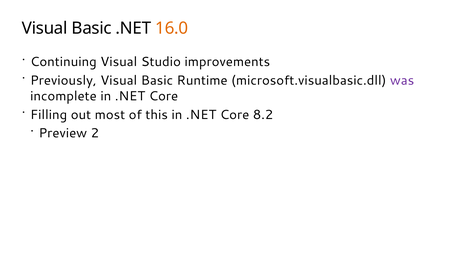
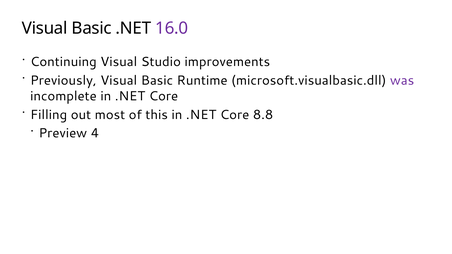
16.0 colour: orange -> purple (172, 28)
8.2: 8.2 -> 8.8 (263, 115)
2: 2 -> 4 (95, 133)
